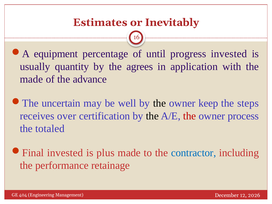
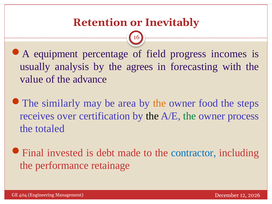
Estimates: Estimates -> Retention (100, 22)
until: until -> field (156, 54)
progress invested: invested -> incomes (229, 54)
quantity: quantity -> analysis (72, 67)
application: application -> forecasting (194, 67)
made: made -> value (31, 79)
uncertain: uncertain -> similarly (61, 103)
well: well -> area (127, 103)
the colour: black -> orange (159, 103)
keep: keep -> food (208, 103)
the colour: red -> green (190, 116)
plus: plus -> debt (106, 153)
